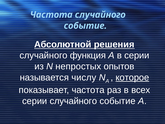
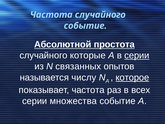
решения: решения -> простота (114, 44)
функция: функция -> которые (88, 55)
серии underline: none -> present (137, 55)
непростых: непростых -> связанных (78, 66)
серии случайного: случайного -> множества (73, 101)
